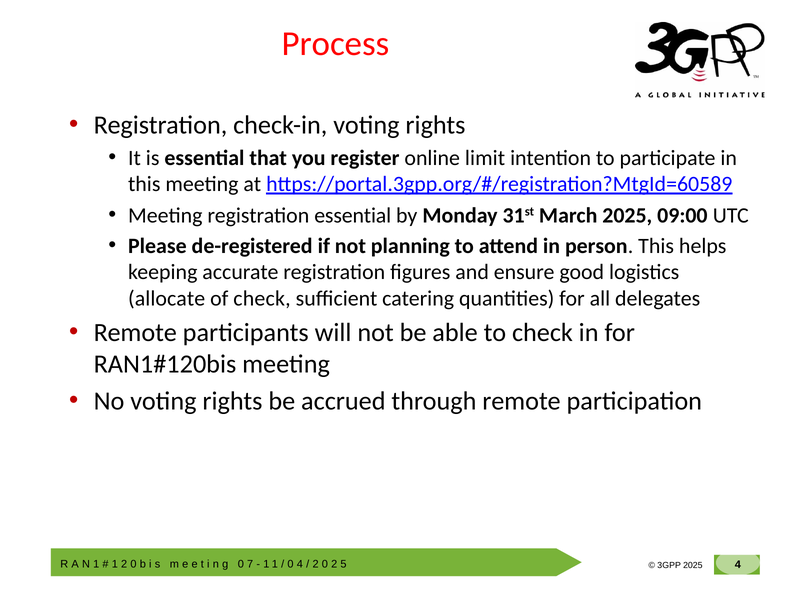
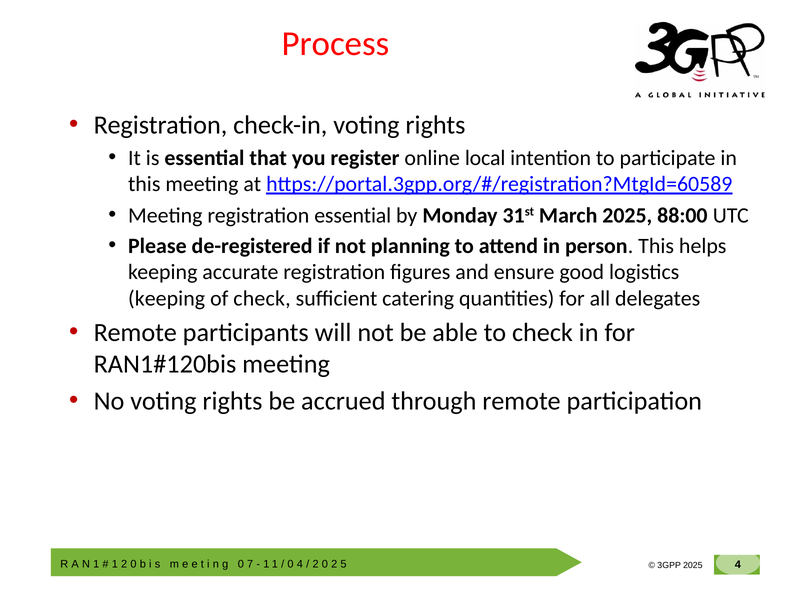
limit: limit -> local (485, 158)
09:00: 09:00 -> 88:00 (682, 215)
allocate: allocate -> keeping (167, 299)
